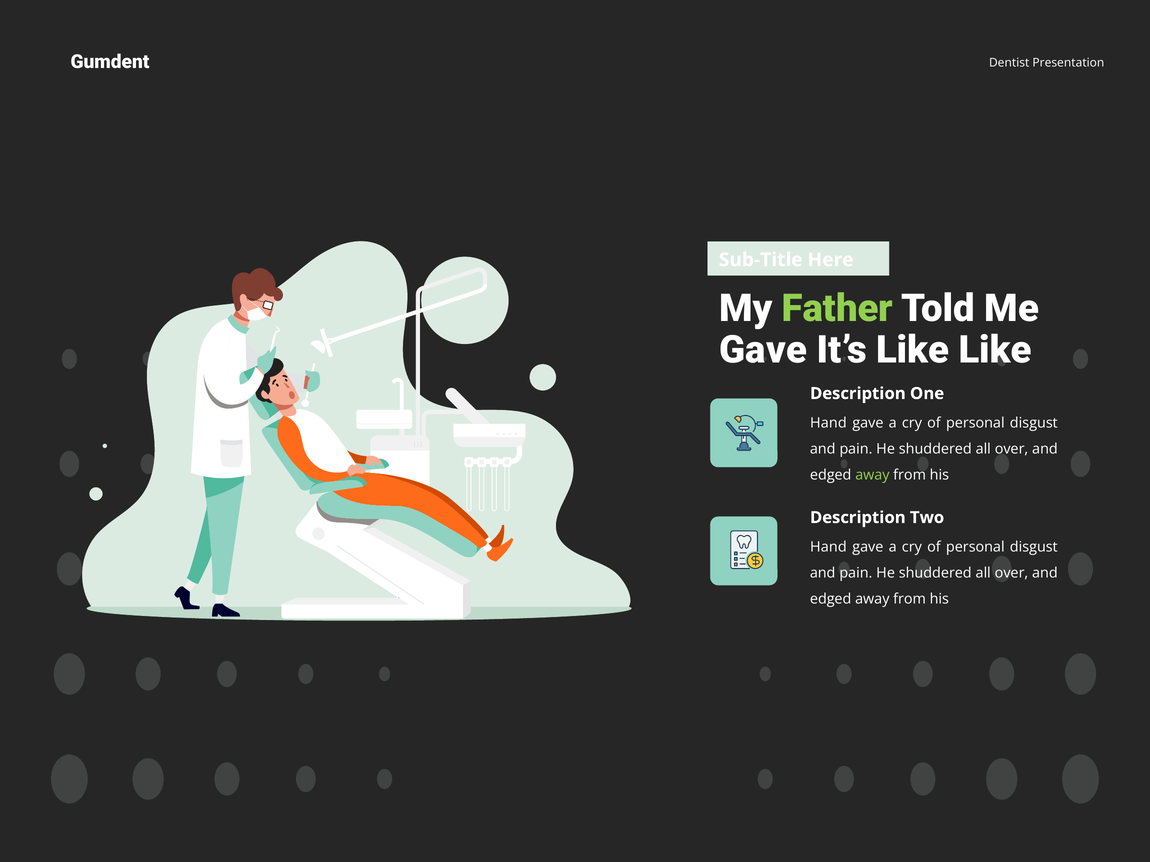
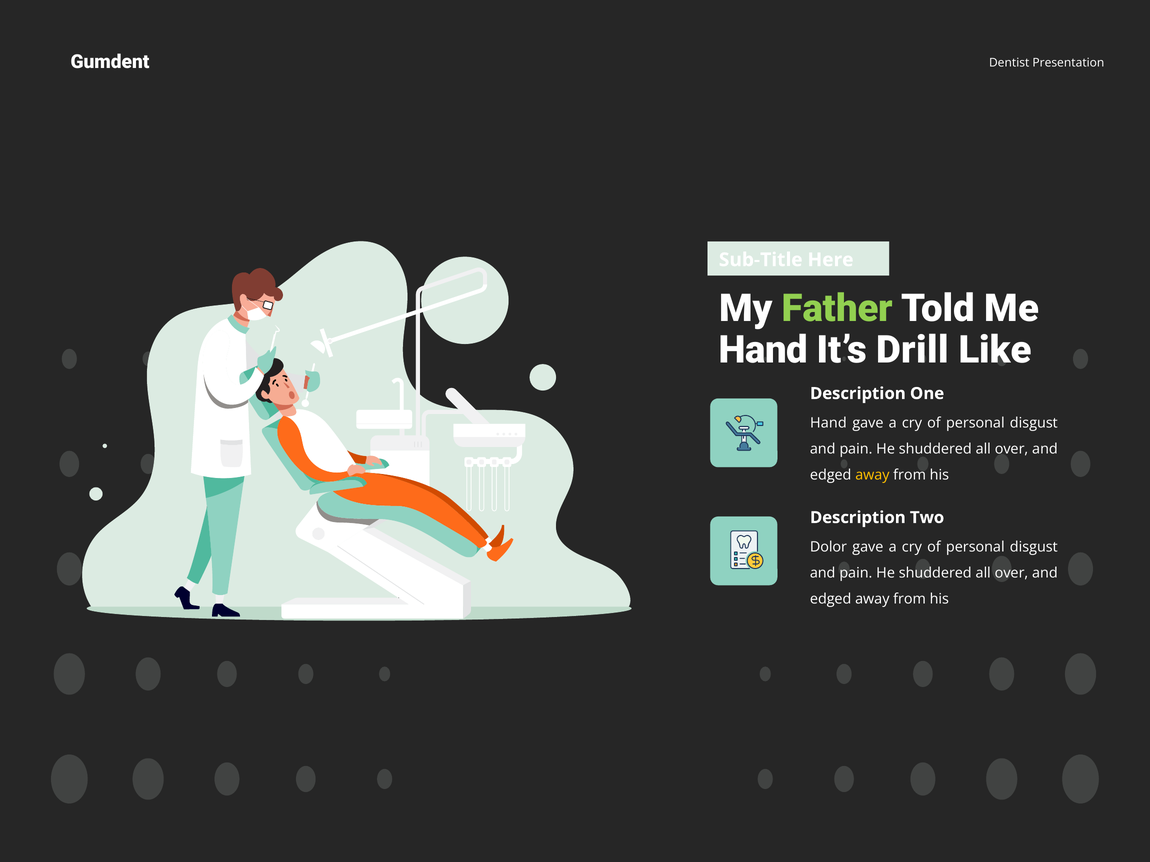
Gave: Gave -> Hand (763, 350)
It’s Like: Like -> Drill (912, 350)
away colour: light green -> yellow (872, 475)
Hand: Hand -> Dolor (828, 547)
